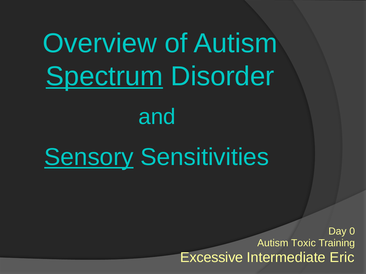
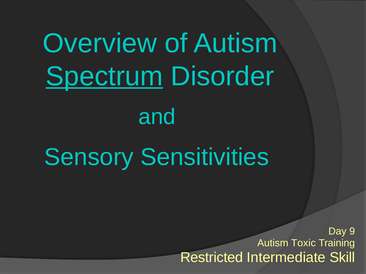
Sensory underline: present -> none (89, 157)
0: 0 -> 9 (352, 232)
Excessive: Excessive -> Restricted (212, 258)
Eric: Eric -> Skill (342, 258)
